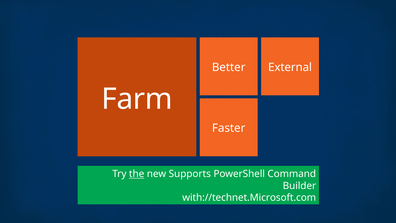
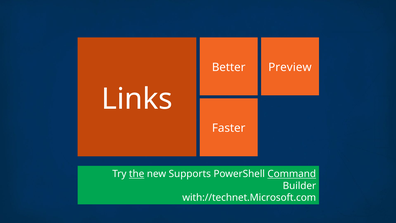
External: External -> Preview (290, 67)
Farm: Farm -> Links (137, 99)
Command underline: none -> present (292, 174)
